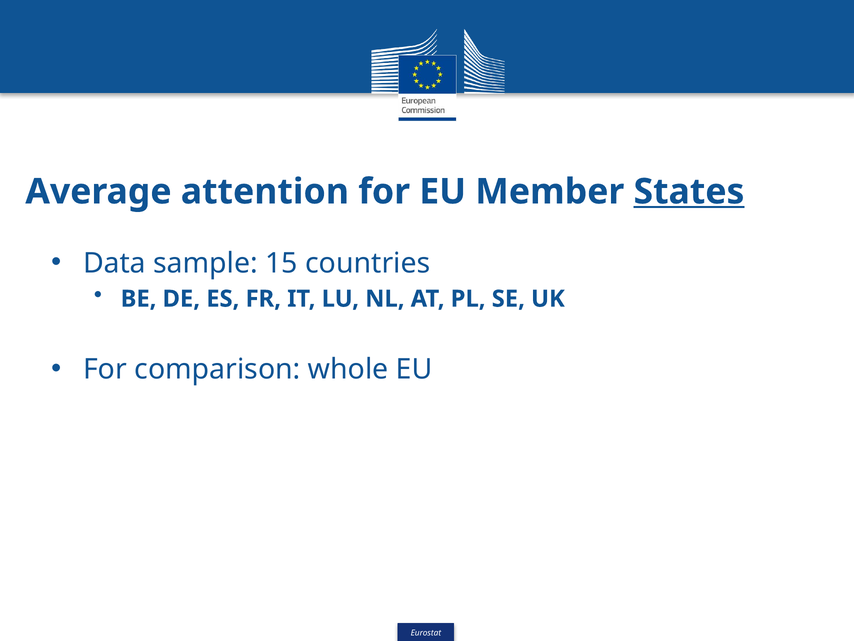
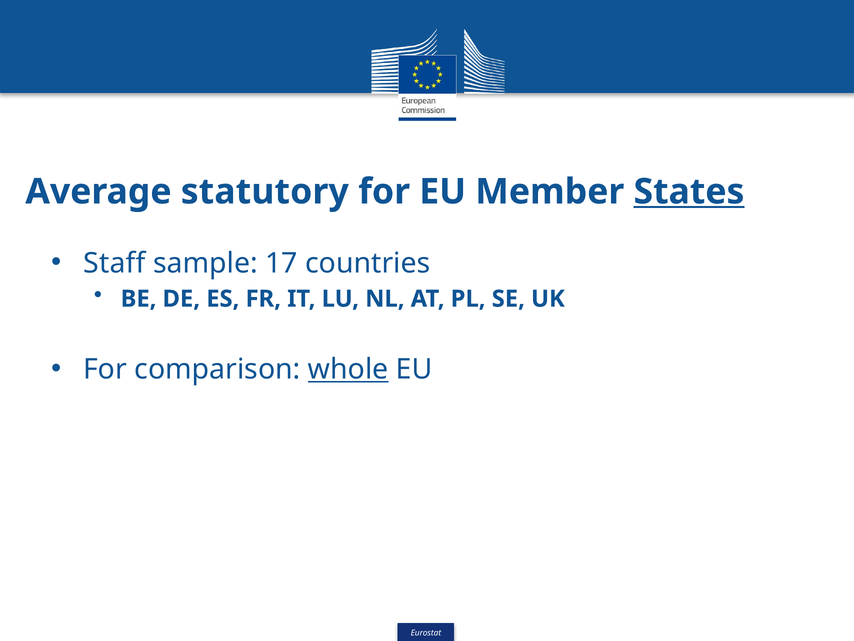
attention: attention -> statutory (265, 192)
Data: Data -> Staff (114, 263)
15: 15 -> 17 (281, 263)
whole underline: none -> present (348, 369)
